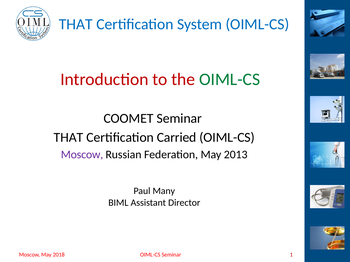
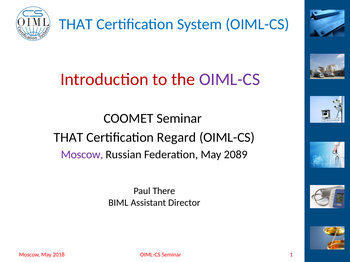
OIML-CS colour: green -> purple (230, 80)
Carried: Carried -> Regard (177, 138)
2013: 2013 -> 2089 (236, 155)
Many: Many -> There (164, 191)
